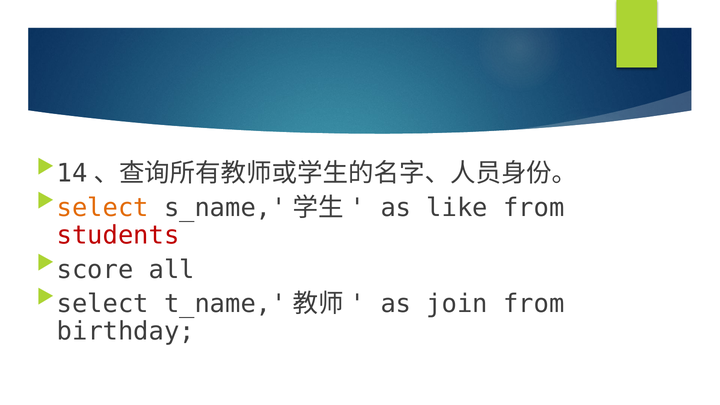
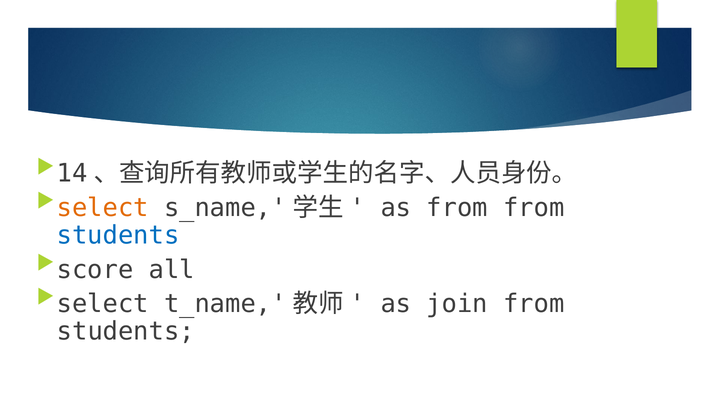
as like: like -> from (457, 208)
students colour: red -> blue (118, 235)
birthday: birthday -> students (126, 331)
